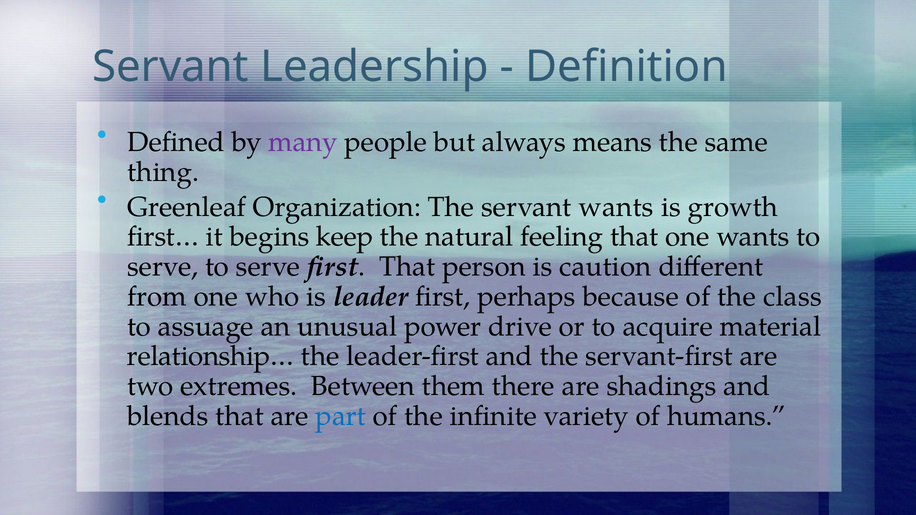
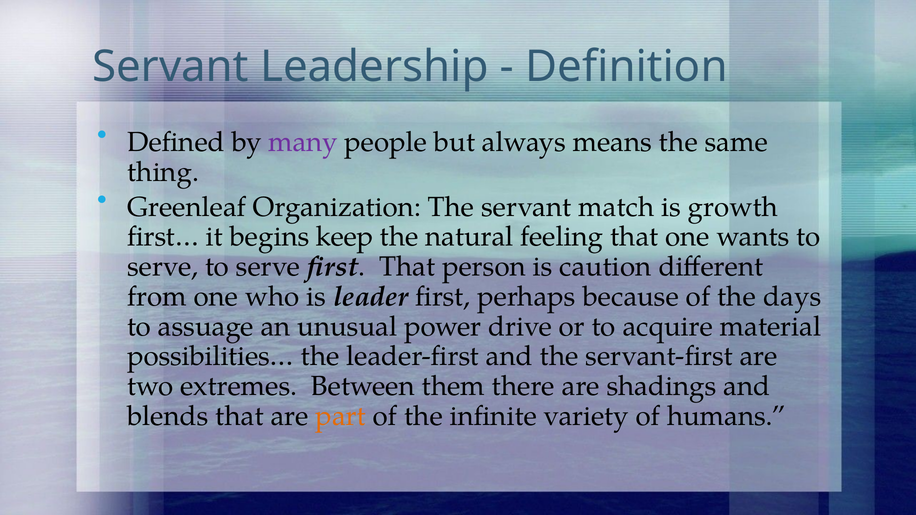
servant wants: wants -> match (616, 207)
class: class -> days (792, 297)
relationship…: relationship… -> possibilities… (210, 356)
part colour: blue -> orange (341, 416)
